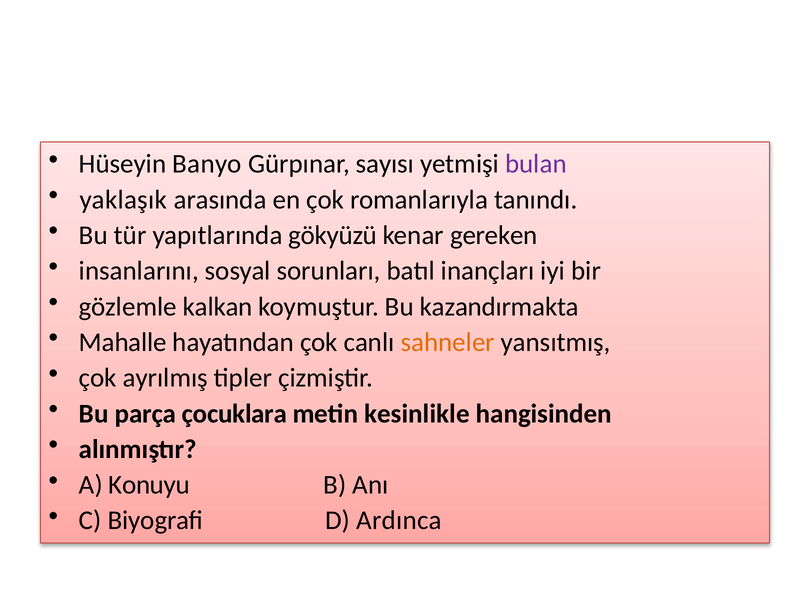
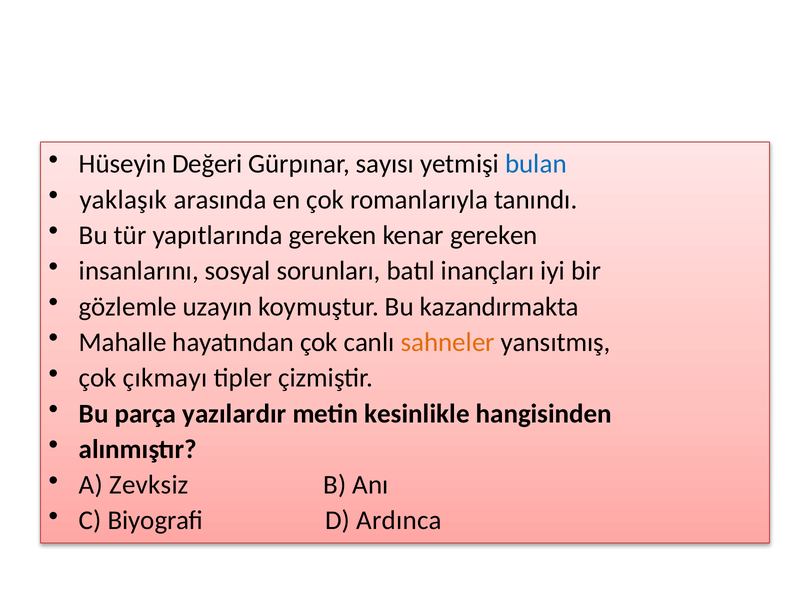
Banyo: Banyo -> Değeri (207, 164)
bulan colour: purple -> blue (536, 164)
yapıtlarında gökyüzü: gökyüzü -> gereken (333, 235)
kalkan: kalkan -> uzayın (218, 306)
ayrılmış: ayrılmış -> çıkmayı (165, 378)
çocuklara: çocuklara -> yazılardır (234, 413)
Konuyu: Konuyu -> Zevksiz (149, 484)
